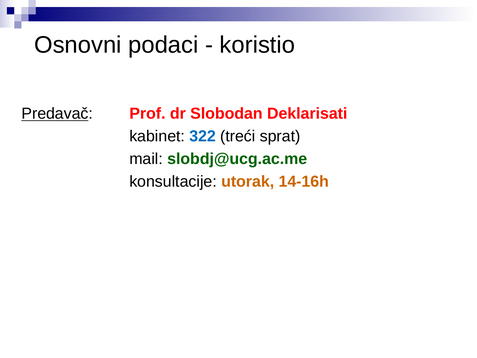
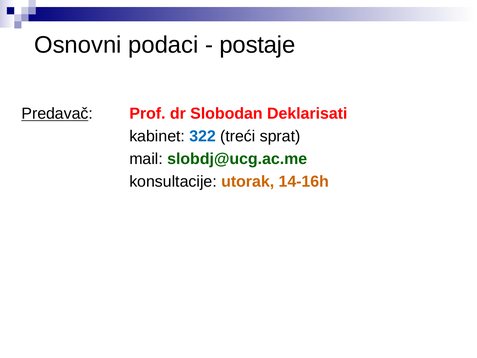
koristio: koristio -> postaje (257, 45)
